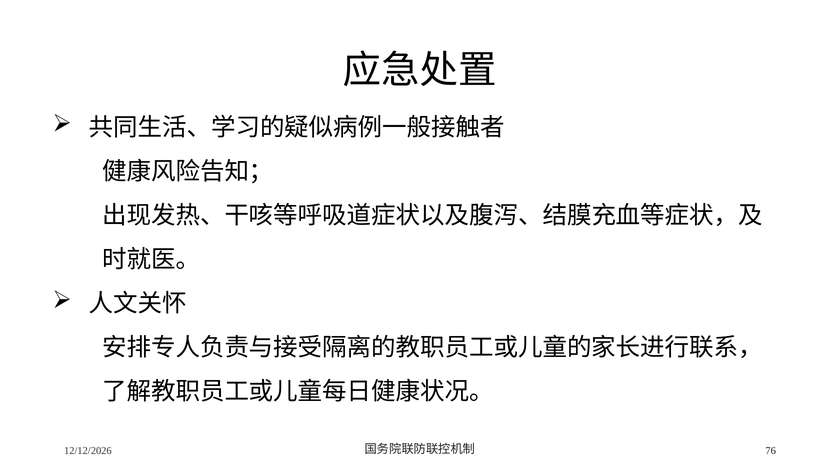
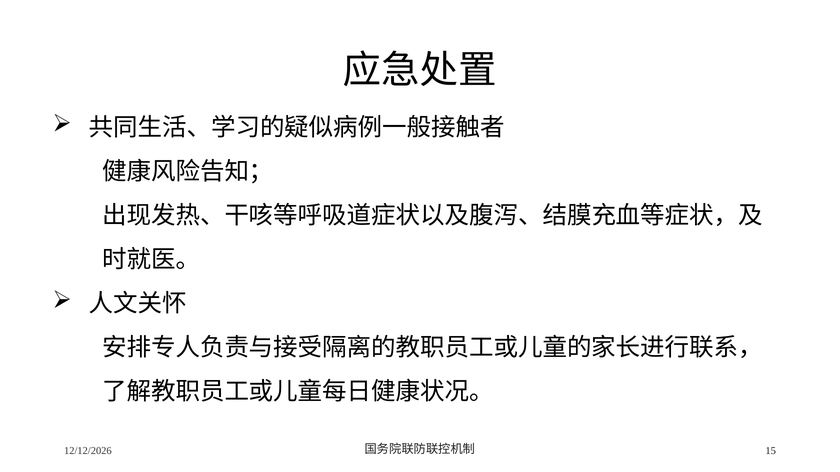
76: 76 -> 15 (771, 451)
